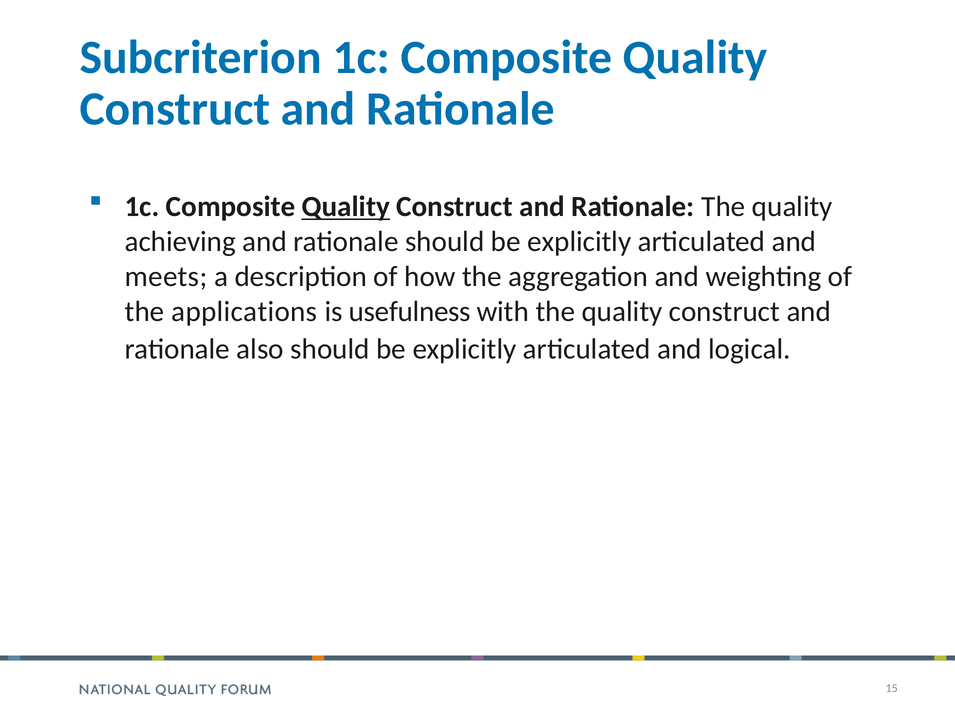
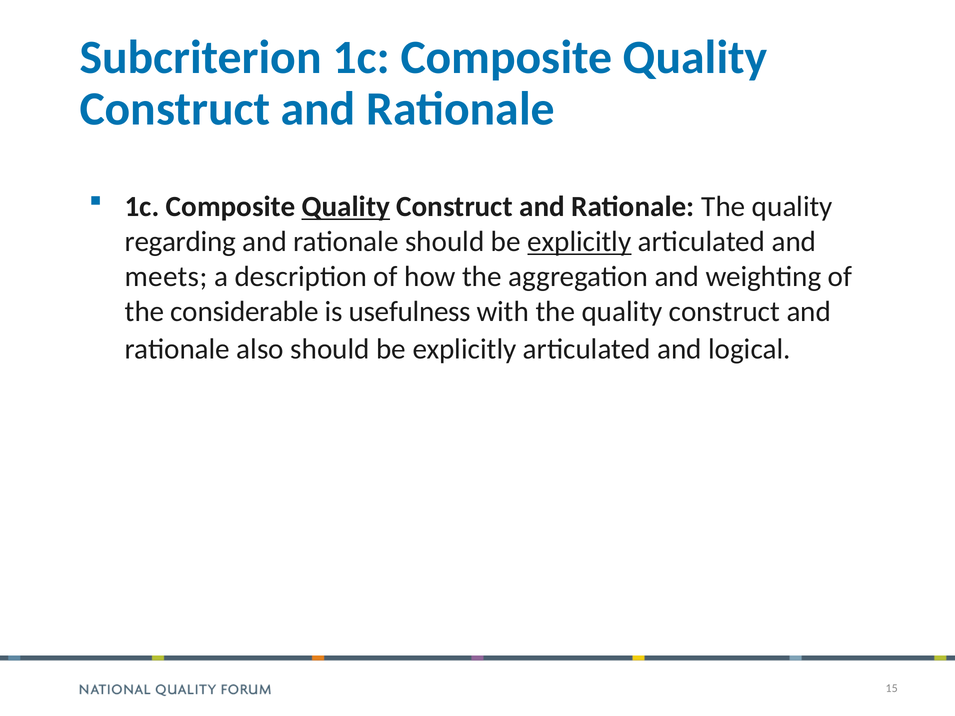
achieving: achieving -> regarding (180, 242)
explicitly underline: none -> present (579, 242)
applications: applications -> considerable (245, 312)
